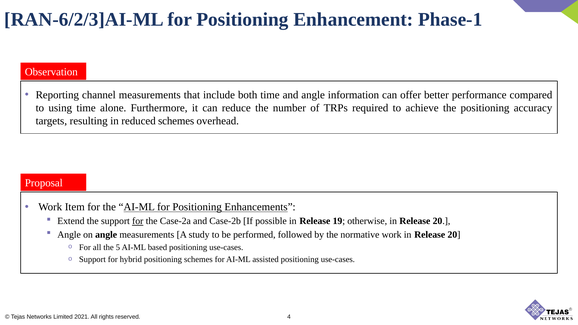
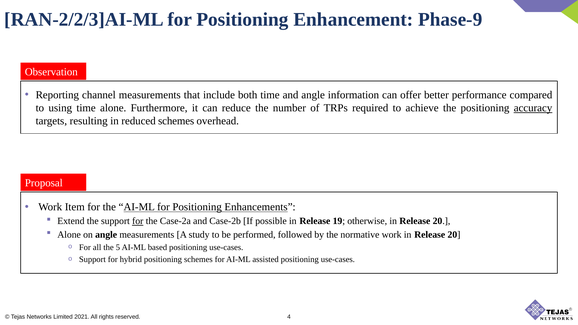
RAN-6/2/3]AI-ML: RAN-6/2/3]AI-ML -> RAN-2/2/3]AI-ML (84, 20)
Phase-1: Phase-1 -> Phase-9 (450, 20)
accuracy underline: none -> present (533, 108)
Angle: Angle -> Alone (69, 235)
